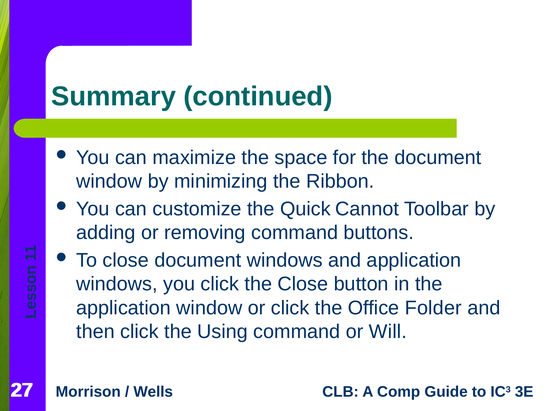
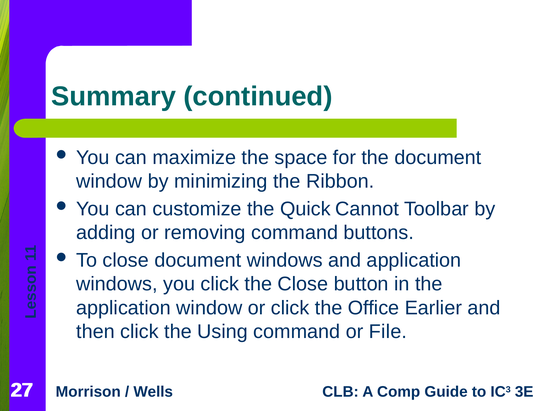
Folder: Folder -> Earlier (433, 308)
Will: Will -> File (388, 332)
